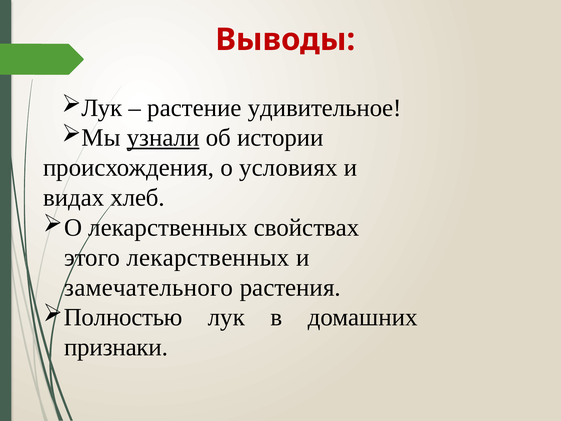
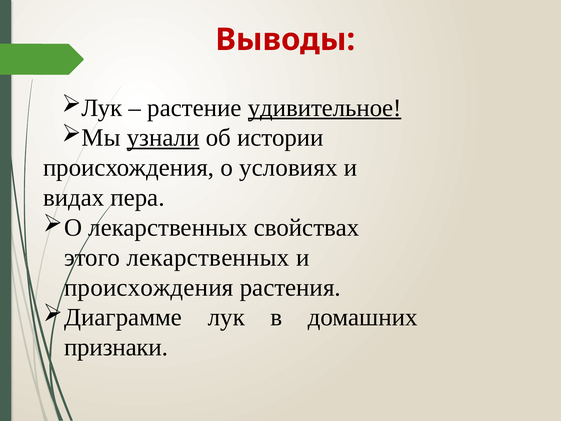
удивительное underline: none -> present (325, 108)
хлеб: хлеб -> пера (138, 198)
замечательного: замечательного -> происхождения (149, 287)
Полностью: Полностью -> Диаграмме (123, 317)
